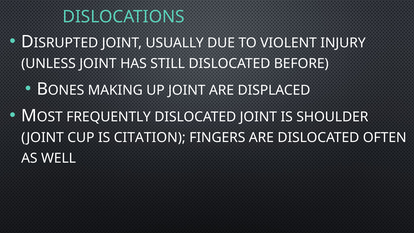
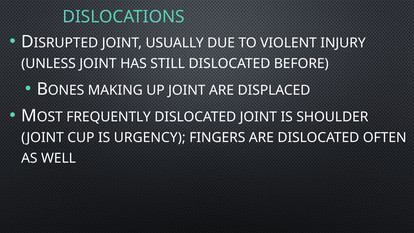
CITATION: CITATION -> URGENCY (150, 138)
